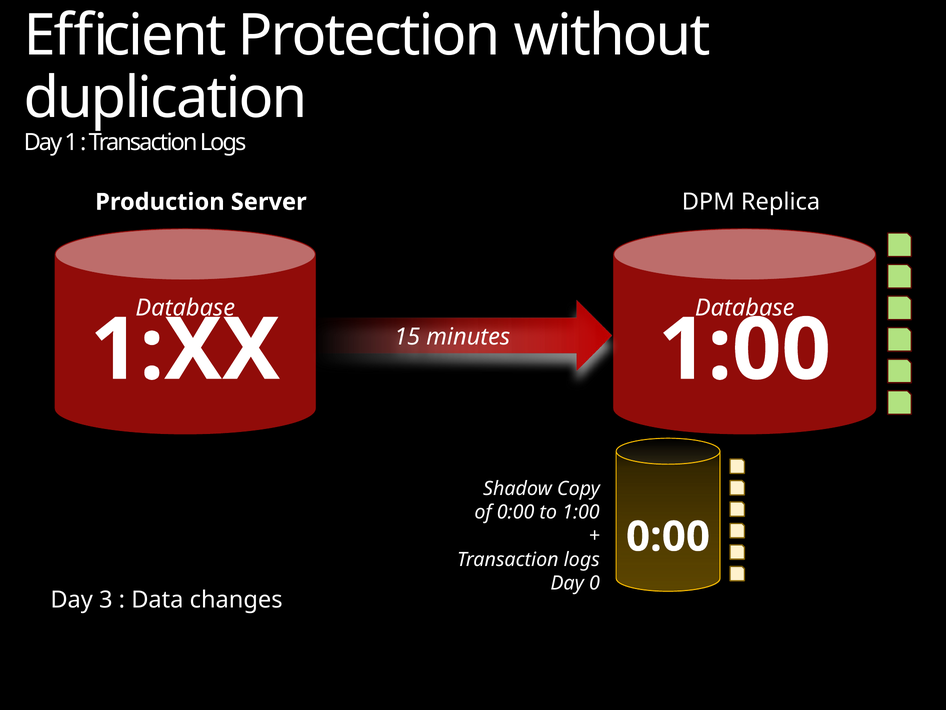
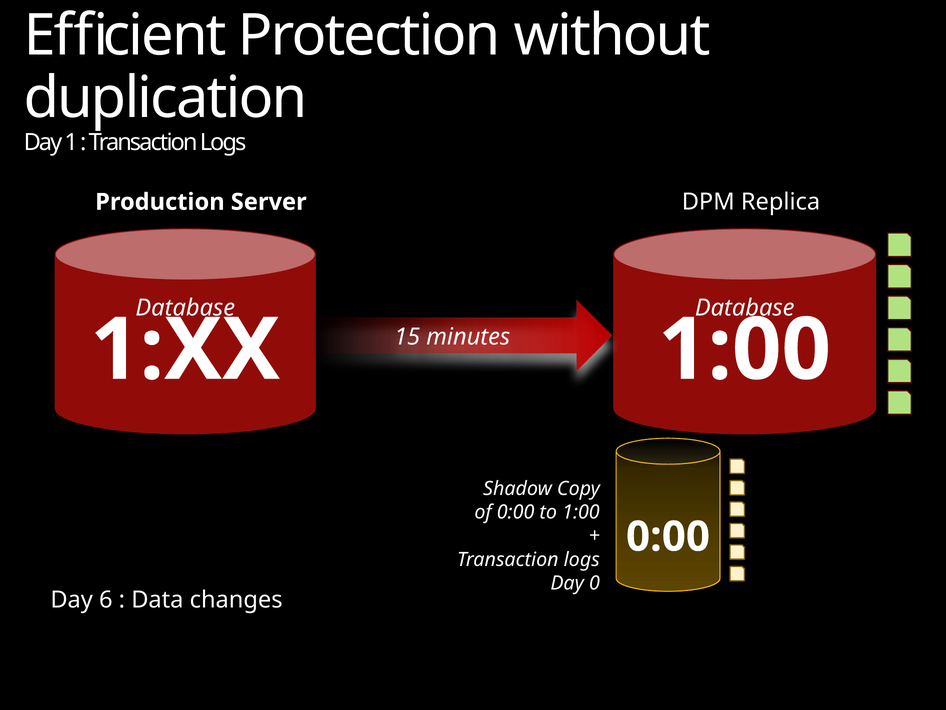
3: 3 -> 6 (106, 599)
